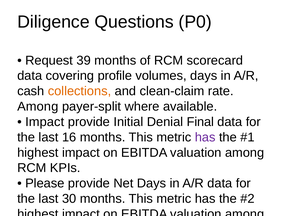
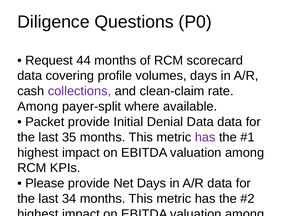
39: 39 -> 44 (84, 60)
collections colour: orange -> purple (79, 91)
Impact: Impact -> Packet (45, 122)
Denial Final: Final -> Data (200, 122)
16: 16 -> 35 (69, 137)
30: 30 -> 34 (69, 199)
